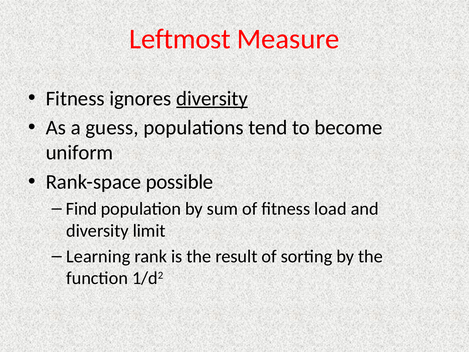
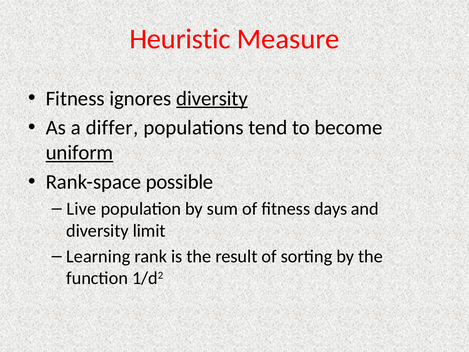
Leftmost: Leftmost -> Heuristic (180, 39)
guess: guess -> differ (112, 128)
uniform underline: none -> present (79, 153)
Find: Find -> Live (81, 209)
load: load -> days (331, 209)
